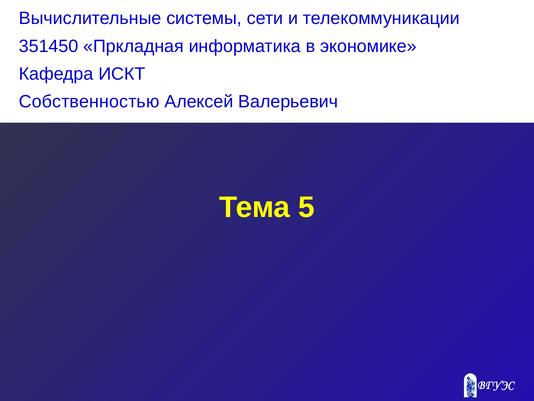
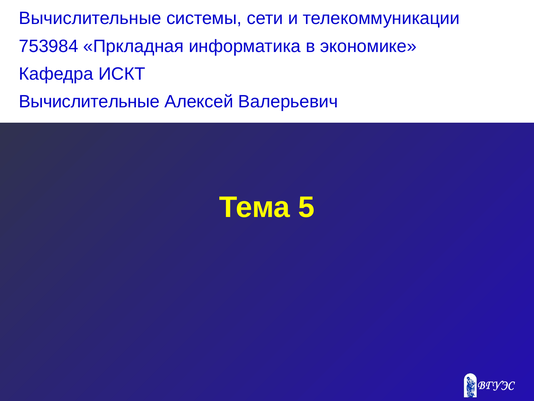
351450: 351450 -> 753984 (49, 46)
Собственностью: Собственностью -> Вычислительные (89, 102)
